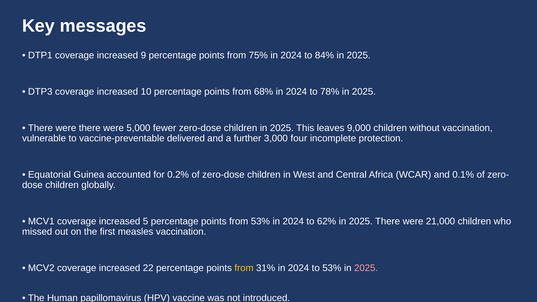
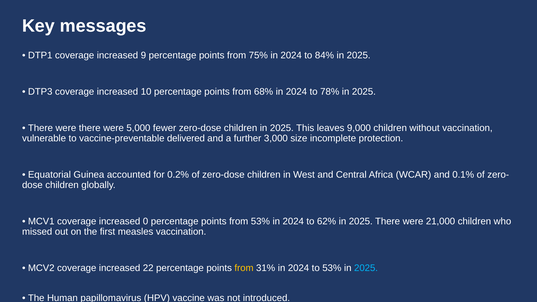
four: four -> size (299, 138)
5: 5 -> 0 (146, 222)
2025 colour: pink -> light blue (366, 268)
